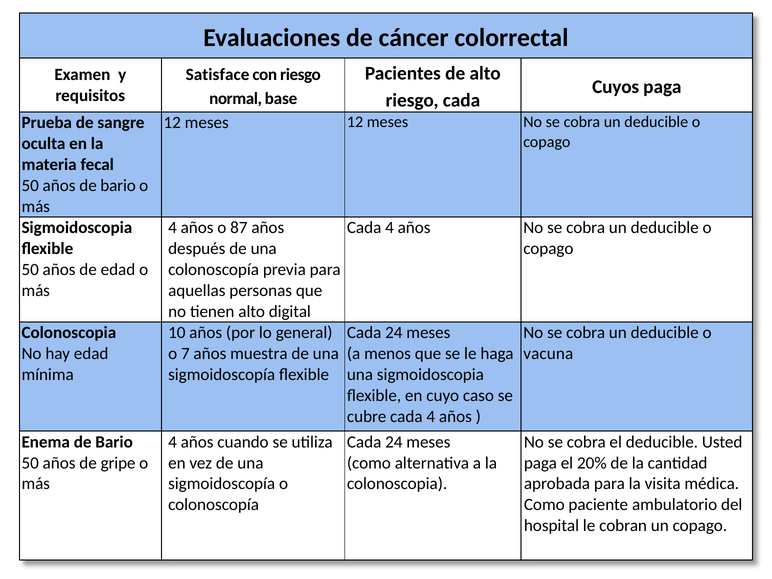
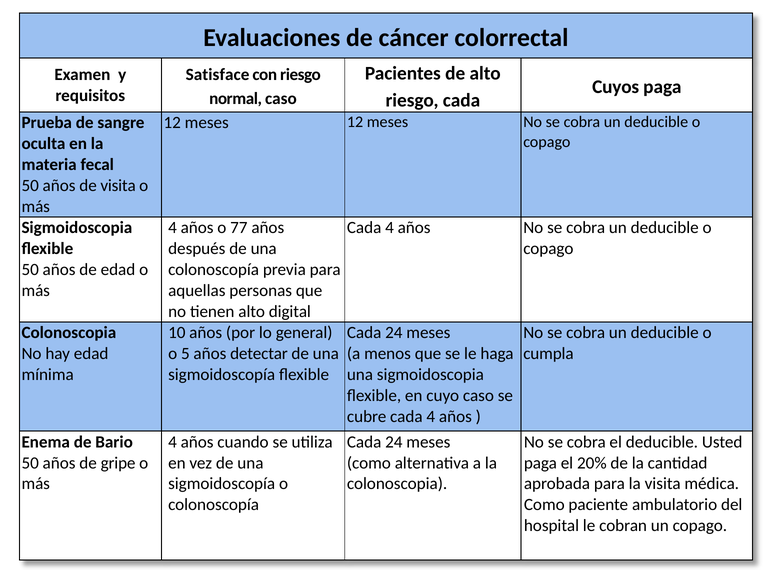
normal base: base -> caso (281, 99)
años de bario: bario -> visita (118, 186)
87: 87 -> 77 (239, 228)
7: 7 -> 5 (185, 354)
muestra: muestra -> detectar (259, 354)
vacuna: vacuna -> cumpla (548, 354)
